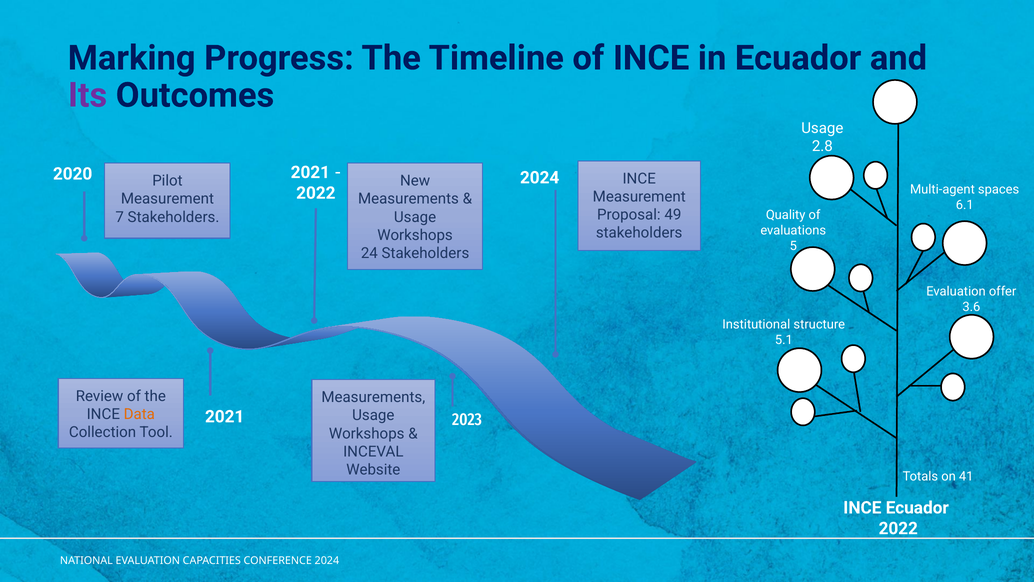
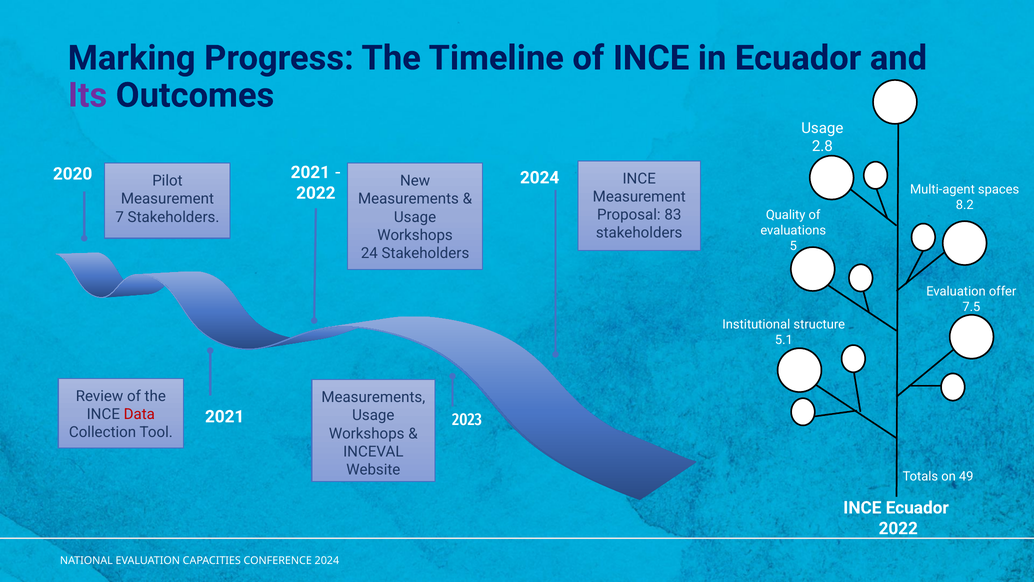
6.1: 6.1 -> 8.2 (965, 205)
49: 49 -> 83 (673, 215)
3.6: 3.6 -> 7.5 (971, 307)
Data colour: orange -> red (139, 414)
41: 41 -> 49 (966, 476)
